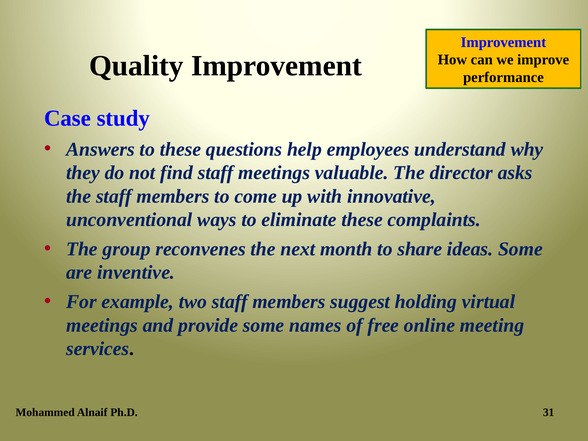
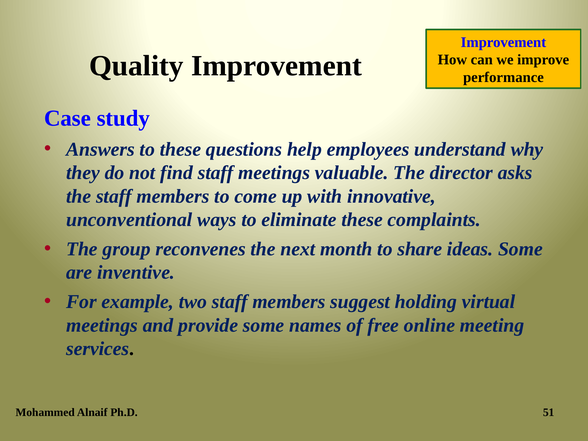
31: 31 -> 51 (549, 412)
